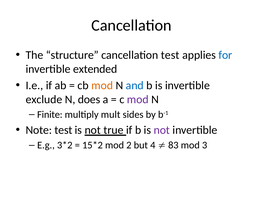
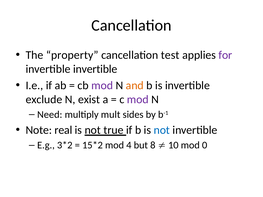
structure: structure -> property (72, 55)
for colour: blue -> purple (225, 55)
invertible extended: extended -> invertible (95, 69)
mod colour: orange -> purple (102, 86)
and colour: blue -> orange (135, 86)
does: does -> exist (89, 100)
Finite: Finite -> Need (50, 115)
Note test: test -> real (63, 130)
not colour: purple -> blue (162, 130)
2: 2 -> 4 (129, 145)
4: 4 -> 8 (153, 145)
83: 83 -> 10 (173, 145)
3: 3 -> 0 (205, 145)
